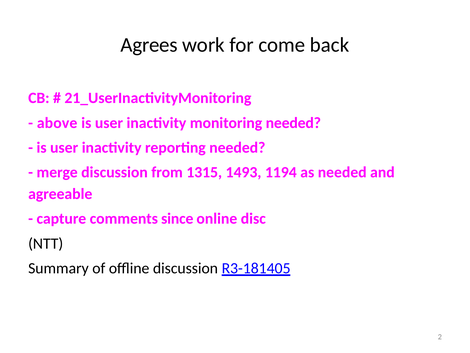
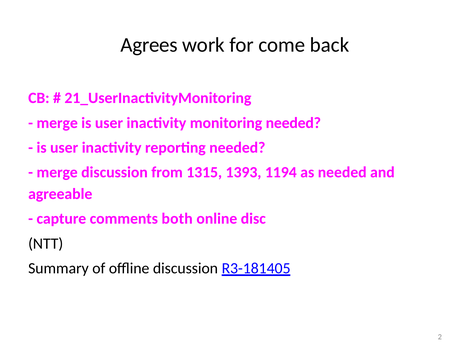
above: above -> merge (57, 123)
1493: 1493 -> 1393 (244, 172)
since: since -> both (177, 218)
